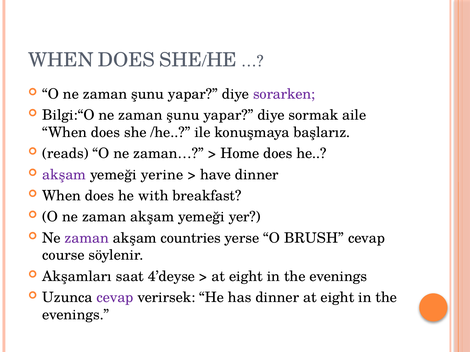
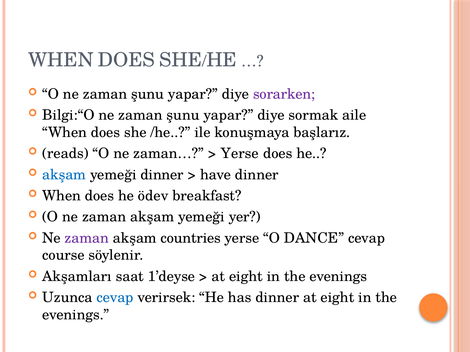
Home: Home -> Yerse (240, 154)
akşam colour: purple -> blue (64, 175)
yemeği yerine: yerine -> dinner (162, 175)
with: with -> ödev (153, 196)
BRUSH: BRUSH -> DANCE (314, 238)
4’deyse: 4’deyse -> 1’deyse (171, 277)
cevap colour: purple -> blue (115, 298)
